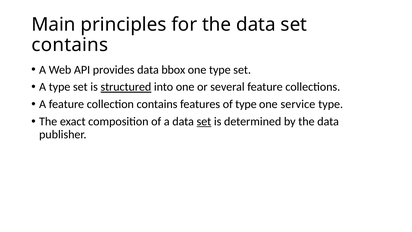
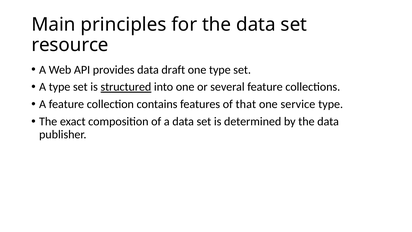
contains: contains -> resource (70, 45)
bbox: bbox -> draft (173, 70)
of type: type -> that (246, 104)
set underline: present -> none (204, 121)
